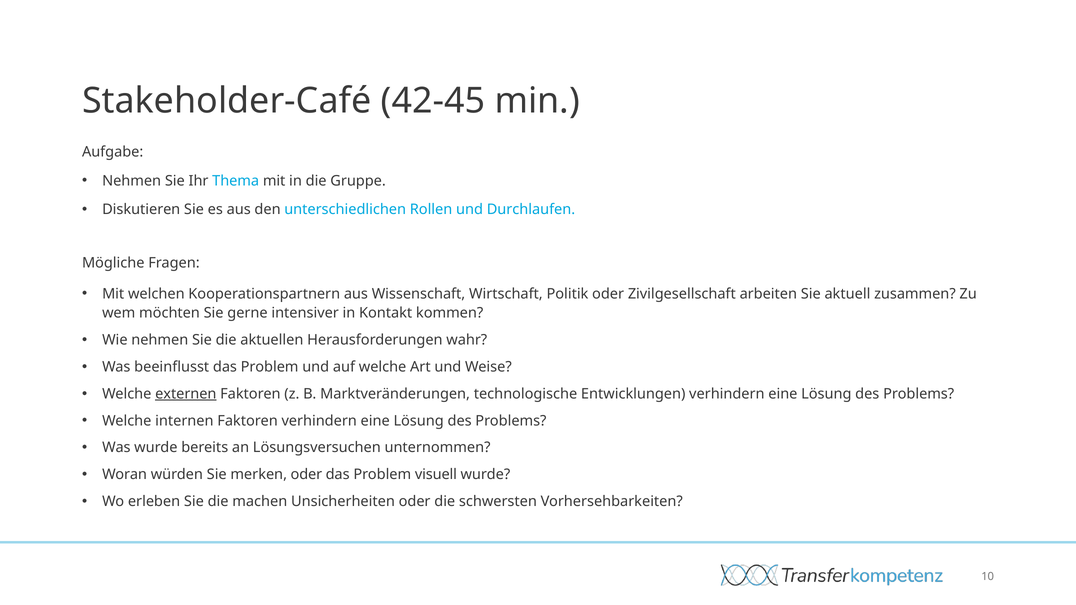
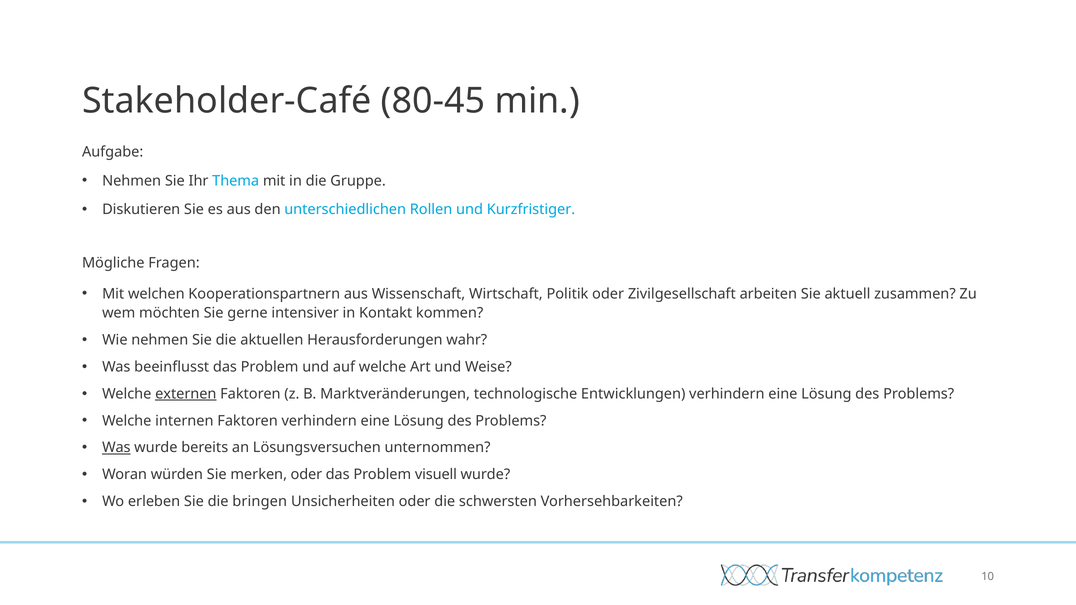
42-45: 42-45 -> 80-45 (433, 101)
Durchlaufen: Durchlaufen -> Kurzfristiger (531, 210)
Was underline: none -> present (116, 448)
machen: machen -> bringen (260, 502)
